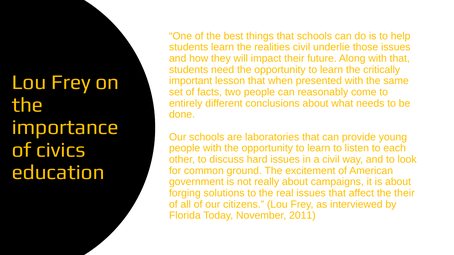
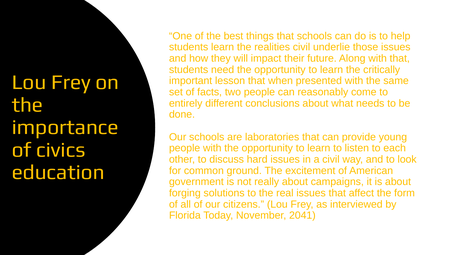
the their: their -> form (405, 193)
2011: 2011 -> 2041 (302, 216)
